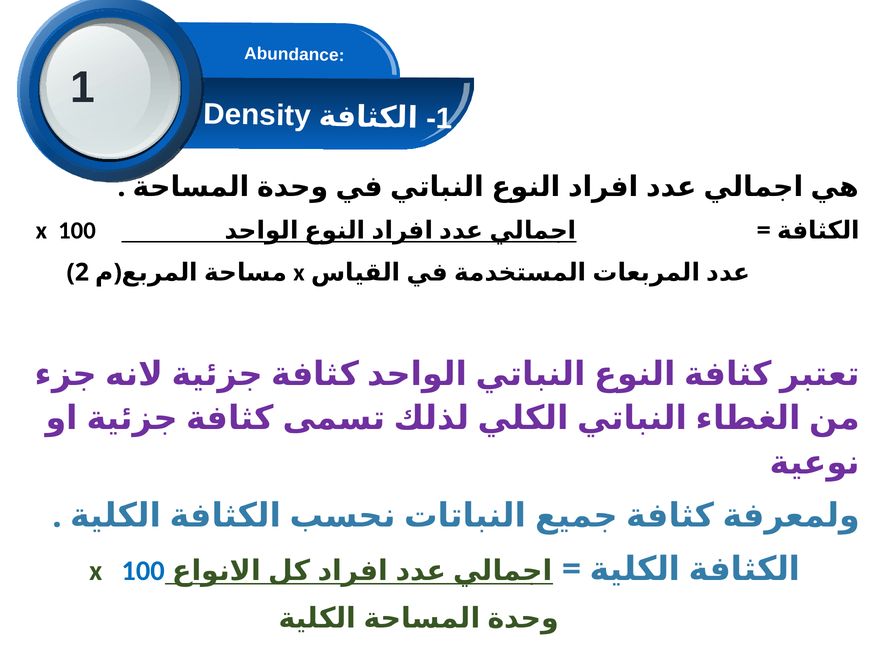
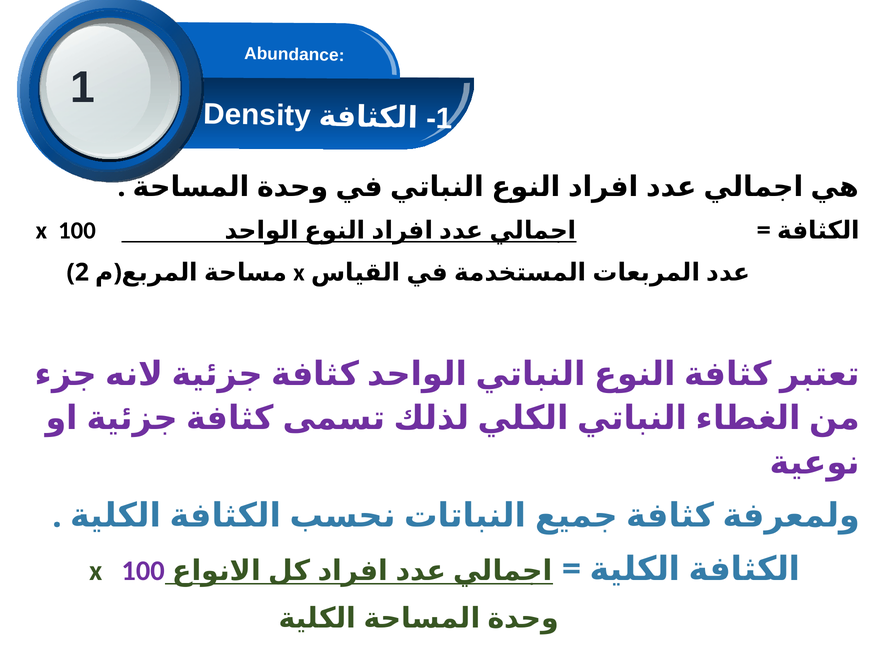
100 colour: blue -> purple (143, 571)
